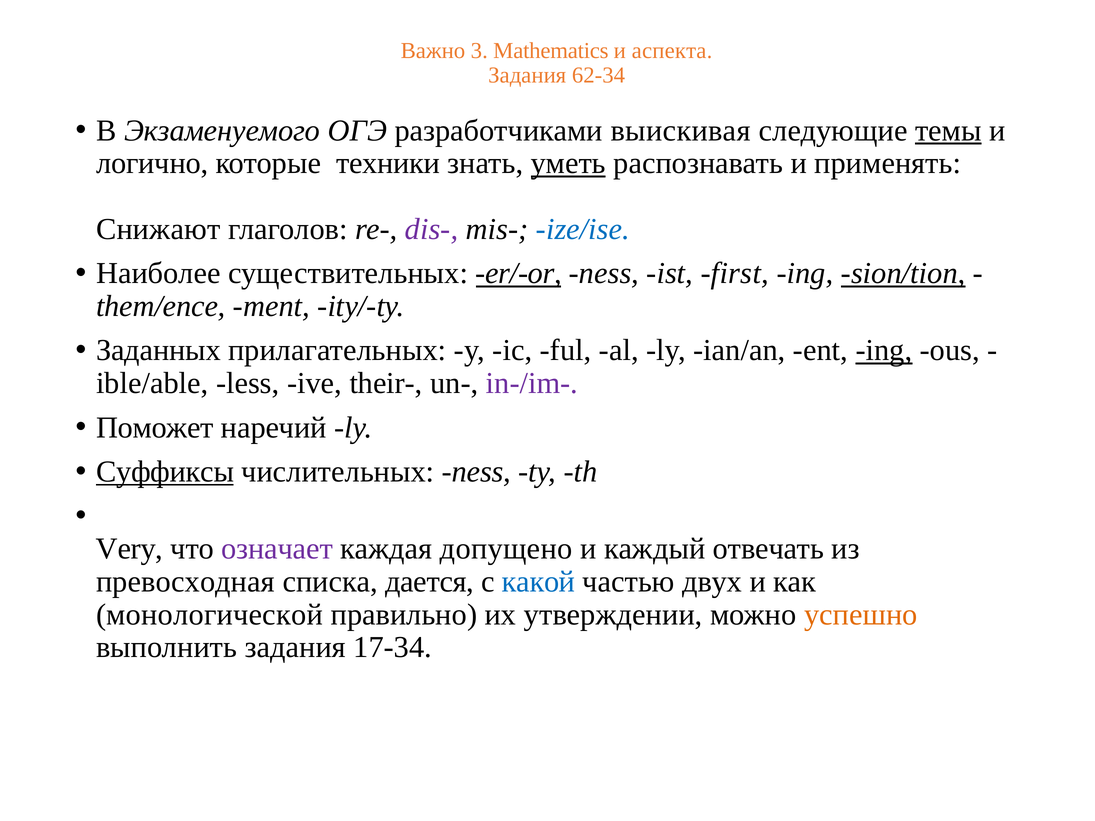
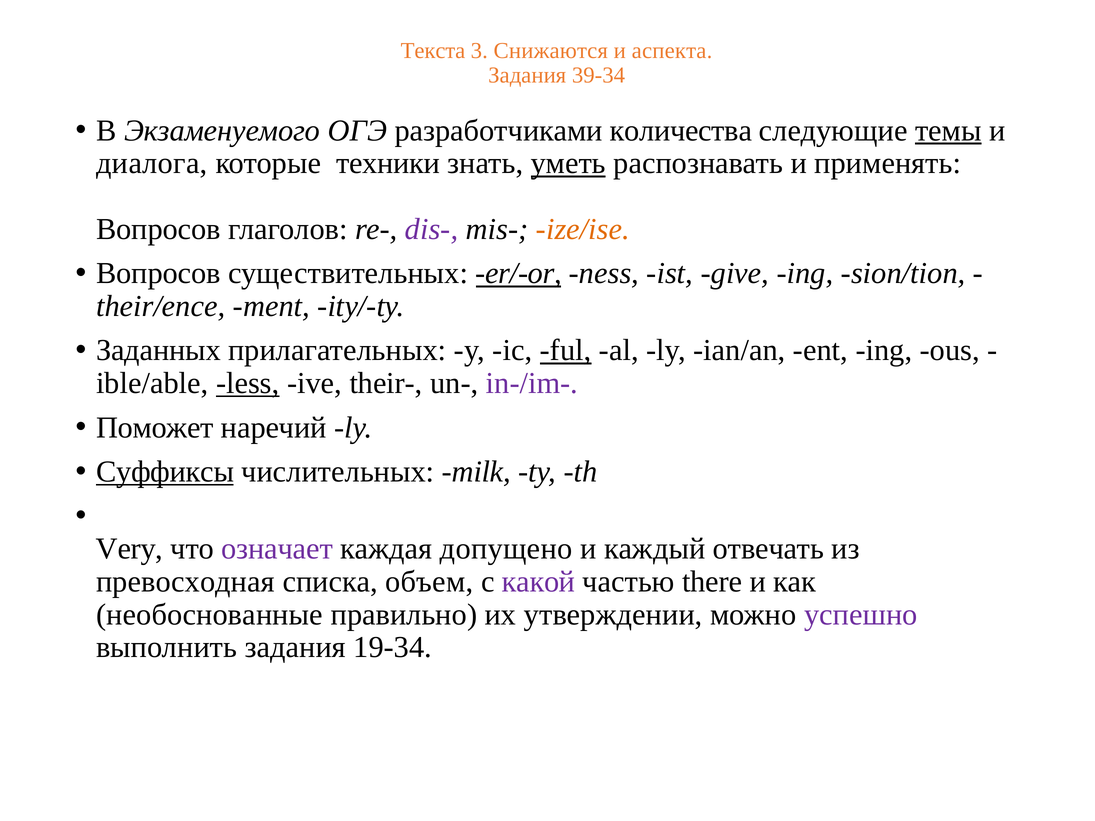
Важно: Важно -> Текста (433, 51)
Mathematics: Mathematics -> Снижаются (551, 51)
62-34: 62-34 -> 39-34 (598, 75)
выискивая: выискивая -> количества (681, 131)
логично: логично -> диалога (152, 163)
Снижают: Снижают -> Вопросов (158, 229)
ize/ise colour: blue -> orange (583, 229)
Наиболее: Наиболее -> Вопросов (158, 273)
first: first -> give (735, 273)
sion/tion underline: present -> none (903, 273)
them/ence: them/ence -> their/ence (161, 306)
ful underline: none -> present (566, 350)
ing underline: present -> none (884, 350)
less underline: none -> present (248, 383)
числительных ness: ness -> milk (476, 472)
дается: дается -> объем (429, 582)
какой colour: blue -> purple (539, 582)
двух: двух -> there (712, 582)
монологической: монологической -> необоснованные (209, 615)
успешно colour: orange -> purple (861, 615)
17-34: 17-34 -> 19-34 (393, 648)
